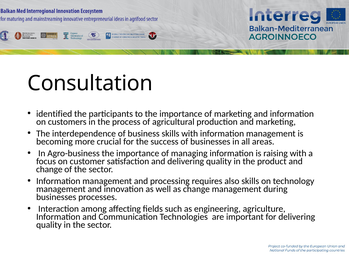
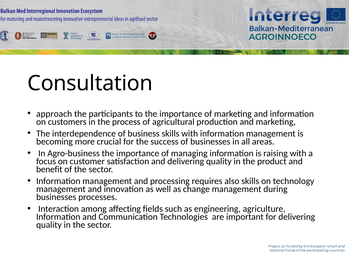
identified: identified -> approach (54, 114)
change: change -> benefit (49, 169)
